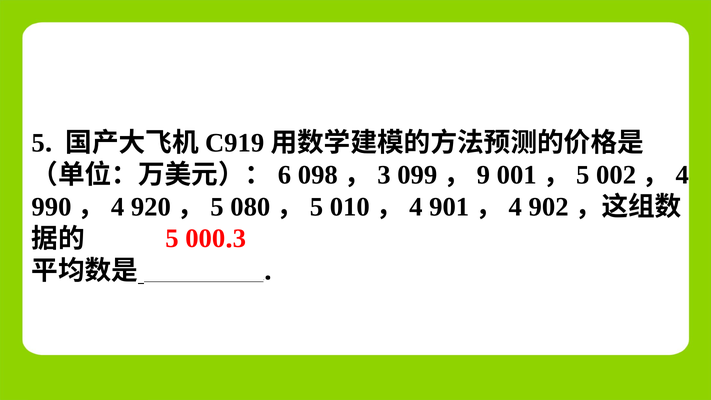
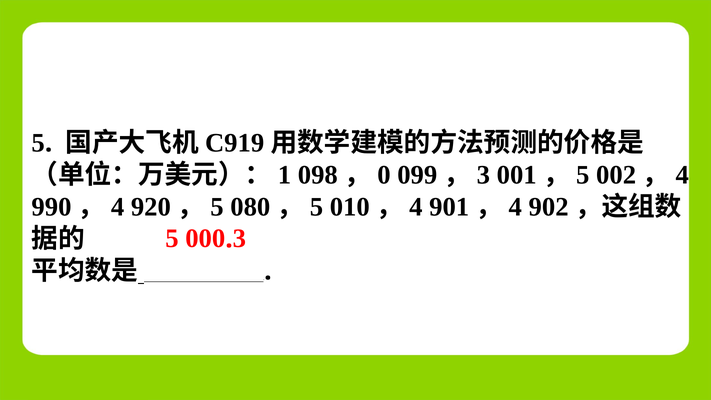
6: 6 -> 1 (284, 175)
3: 3 -> 0 (384, 175)
9: 9 -> 3 (483, 175)
